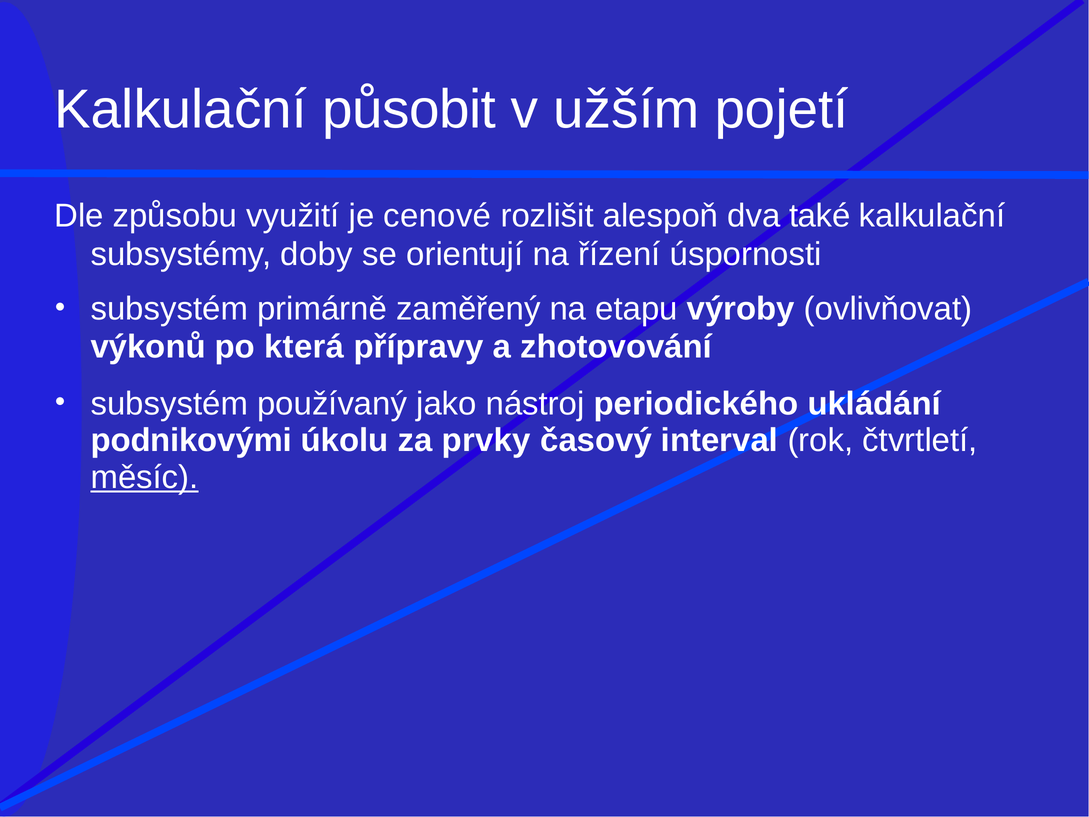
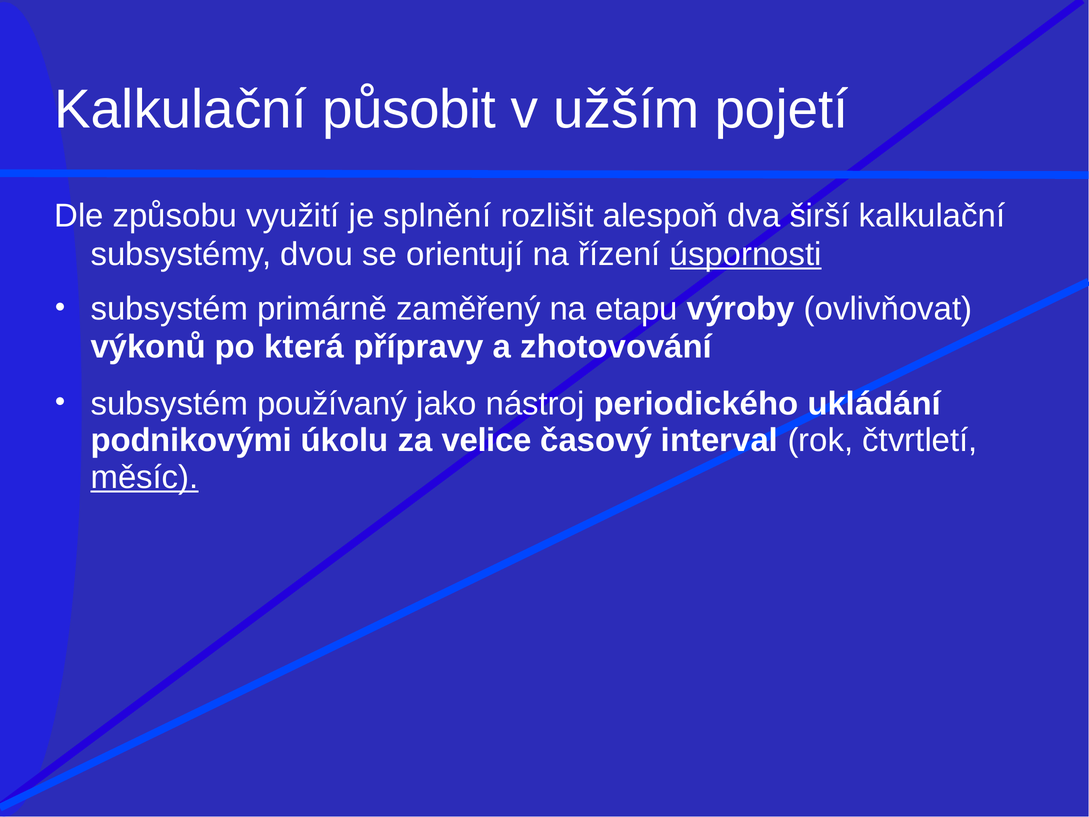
cenové: cenové -> splnění (437, 216)
také: také -> širší (820, 216)
doby: doby -> dvou (317, 254)
úspornosti underline: none -> present (746, 254)
prvky: prvky -> velice (486, 440)
